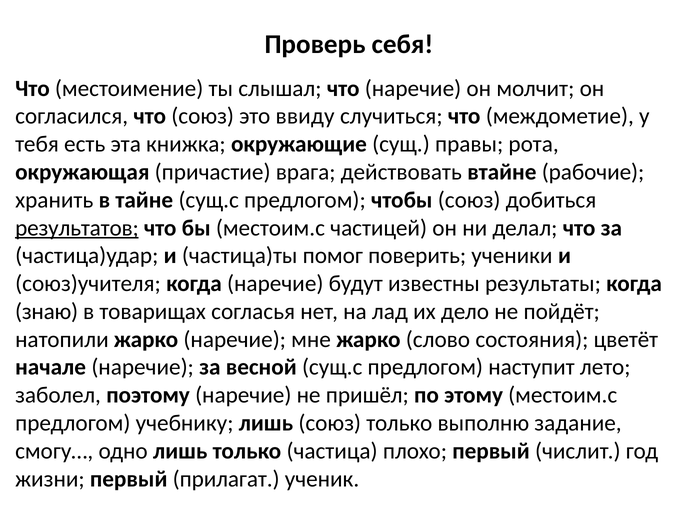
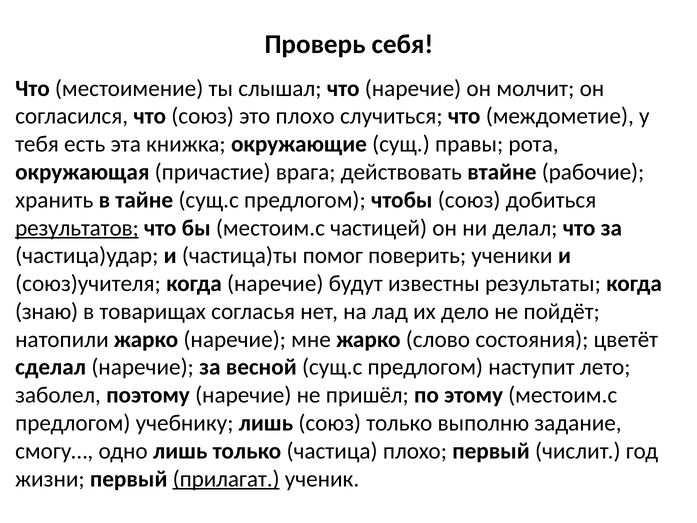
это ввиду: ввиду -> плохо (305, 116)
начале: начале -> сделал (51, 367)
прилагат underline: none -> present (226, 479)
